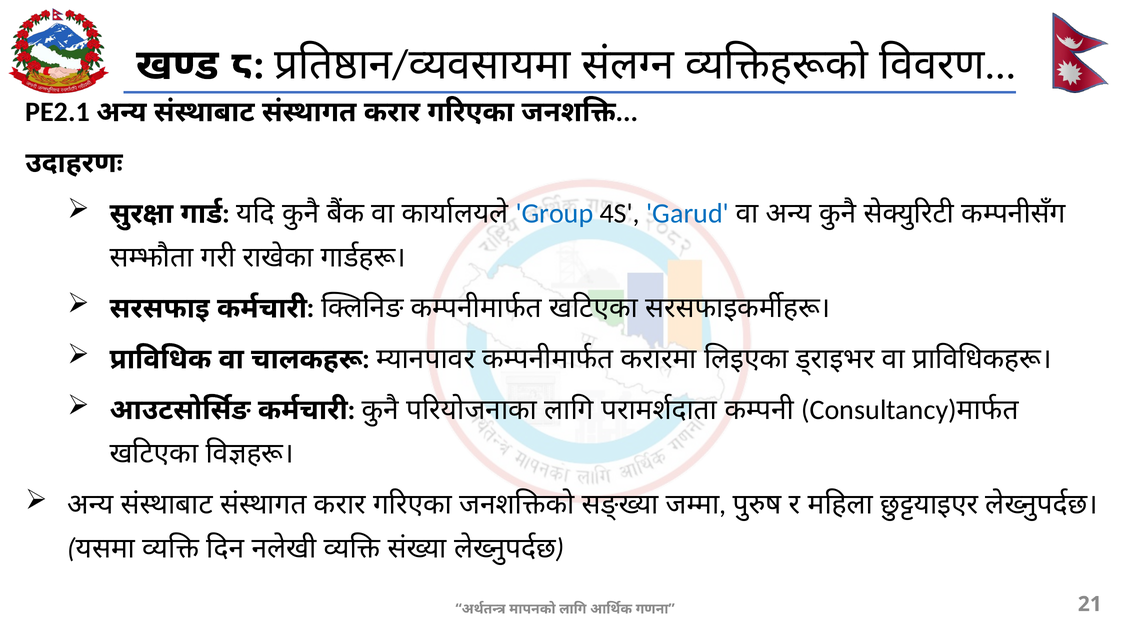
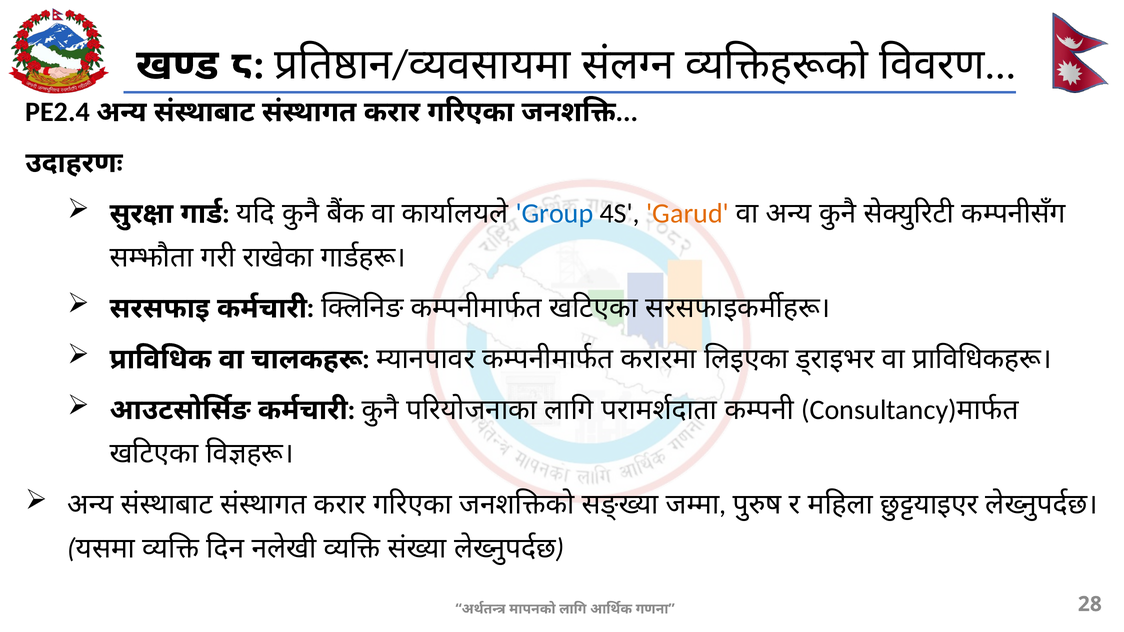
PE2.1: PE2.1 -> PE2.4 (58, 112)
Garud colour: blue -> orange (688, 214)
21: 21 -> 28 (1090, 604)
